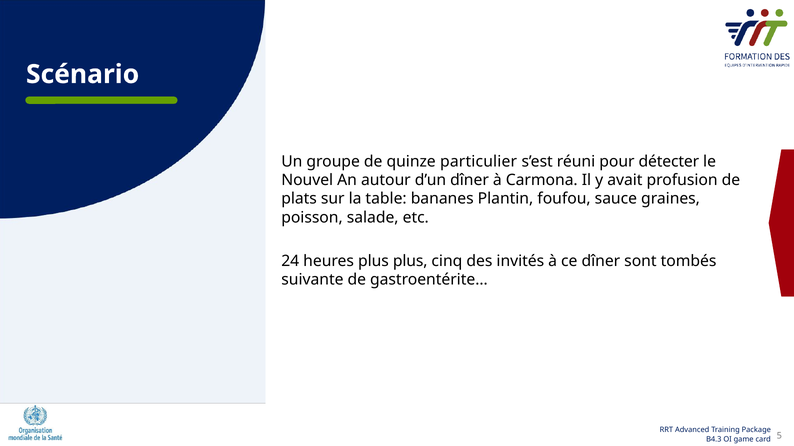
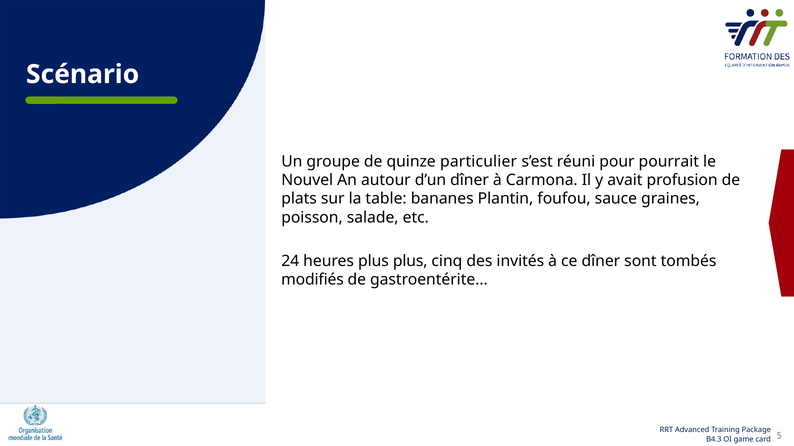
détecter: détecter -> pourrait (669, 162)
suivante: suivante -> modifiés (312, 280)
